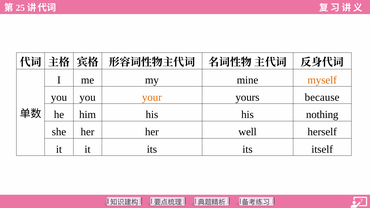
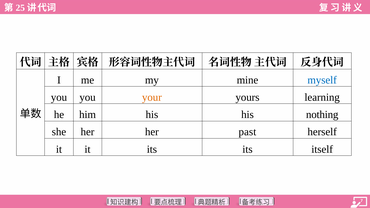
myself colour: orange -> blue (322, 80)
because: because -> learning (322, 97)
well: well -> past (247, 132)
